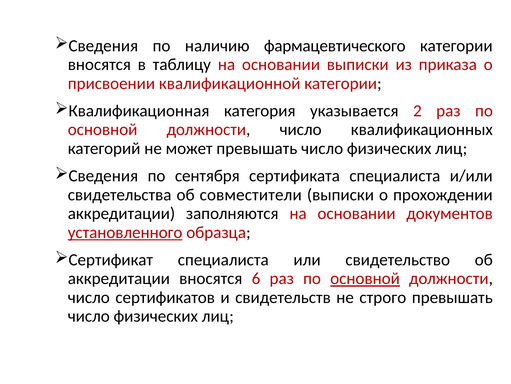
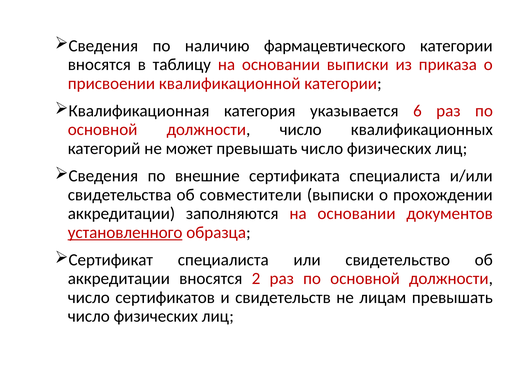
2: 2 -> 6 (417, 111)
сентября: сентября -> внешние (207, 176)
6: 6 -> 2 (256, 278)
основной underline: present -> none (365, 278)
строго: строго -> лицам (383, 297)
